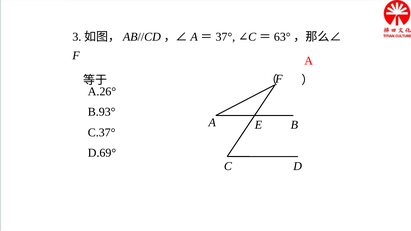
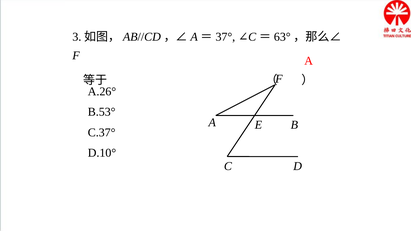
B.93°: B.93° -> B.53° (102, 112)
D.69°: D.69° -> D.10° (102, 153)
